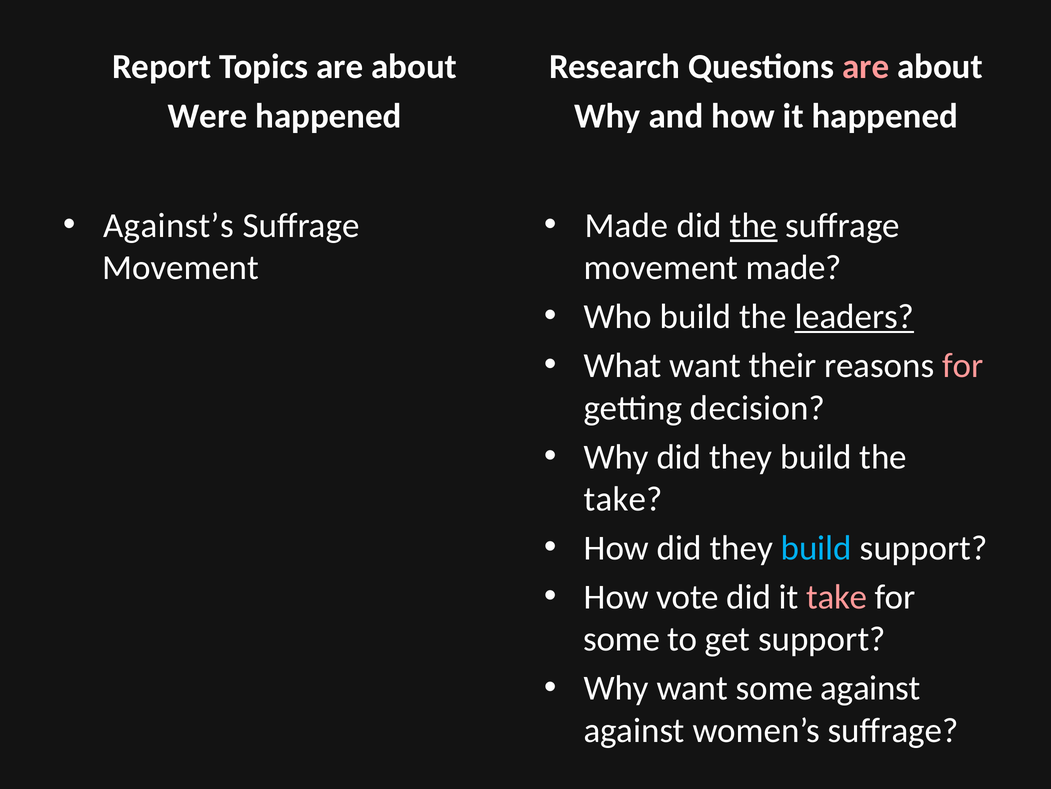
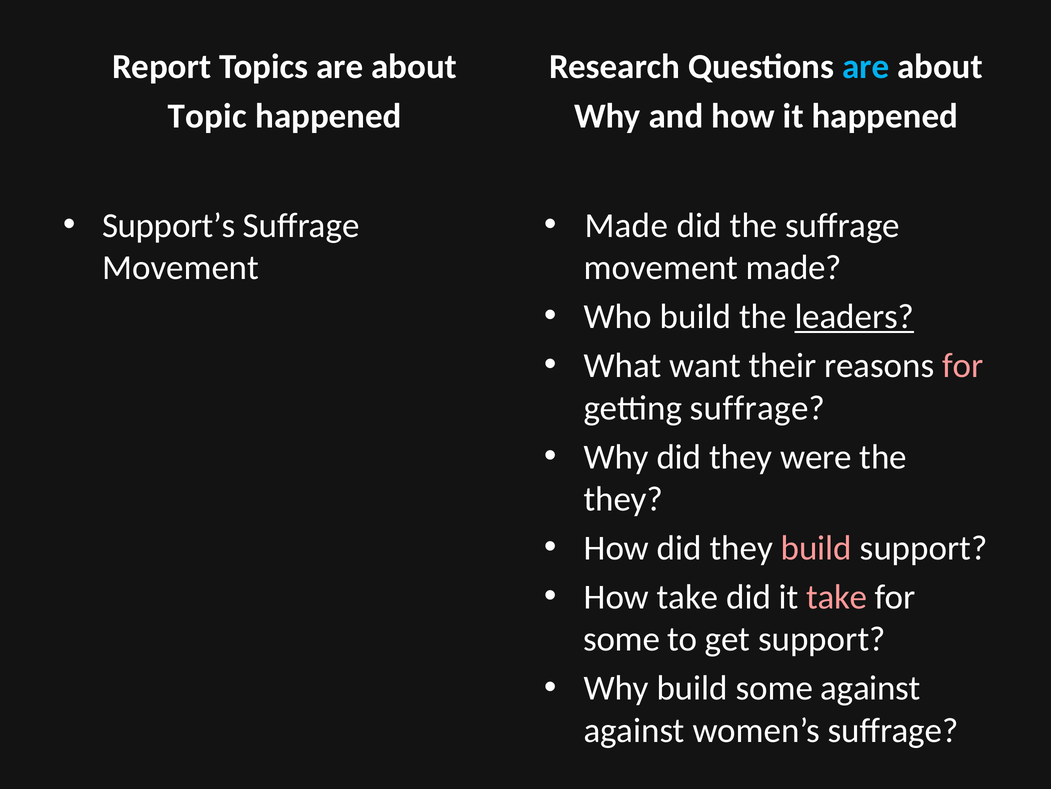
are colour: pink -> light blue (866, 67)
Were: Were -> Topic (207, 116)
Against’s: Against’s -> Support’s (169, 225)
the underline: present -> none (754, 225)
getting decision: decision -> suffrage (757, 408)
Why did they build: build -> were (816, 457)
take: take -> they (623, 499)
build colour: light blue -> pink (816, 548)
How vote: vote -> take (688, 597)
Why want: want -> build (692, 688)
